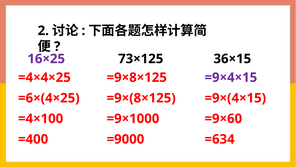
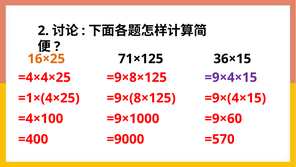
16×25 colour: purple -> orange (46, 59)
73×125: 73×125 -> 71×125 (141, 59)
=6×(4×25: =6×(4×25 -> =1×(4×25 (49, 98)
=634: =634 -> =570 (220, 139)
